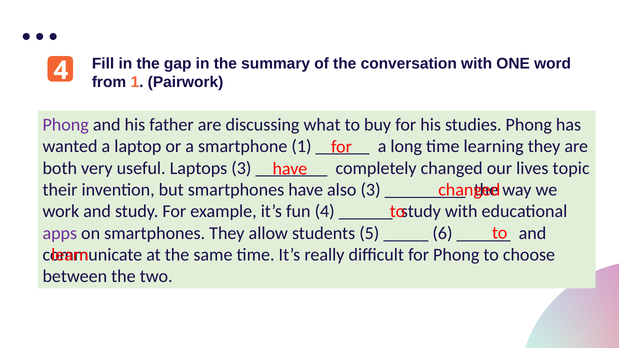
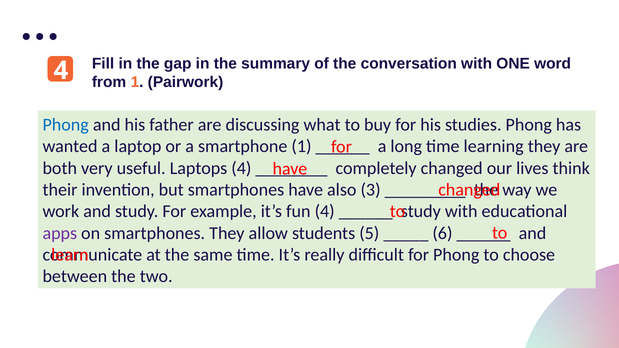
Phong colour: purple -> blue (66, 125)
Laptops 3: 3 -> 4 (241, 168)
topic: topic -> think (571, 168)
